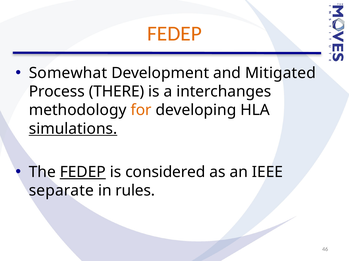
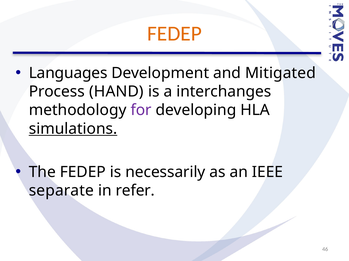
Somewhat: Somewhat -> Languages (68, 73)
THERE: THERE -> HAND (116, 92)
for colour: orange -> purple (141, 110)
FEDEP underline: present -> none (83, 173)
considered: considered -> necessarily (165, 173)
rules: rules -> refer (135, 191)
